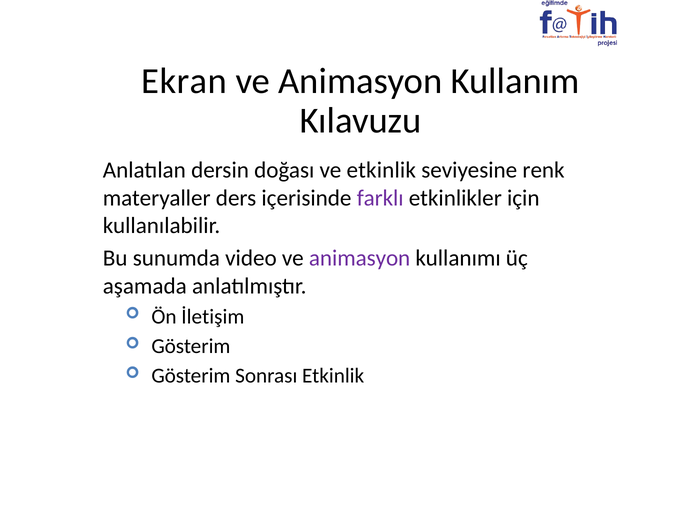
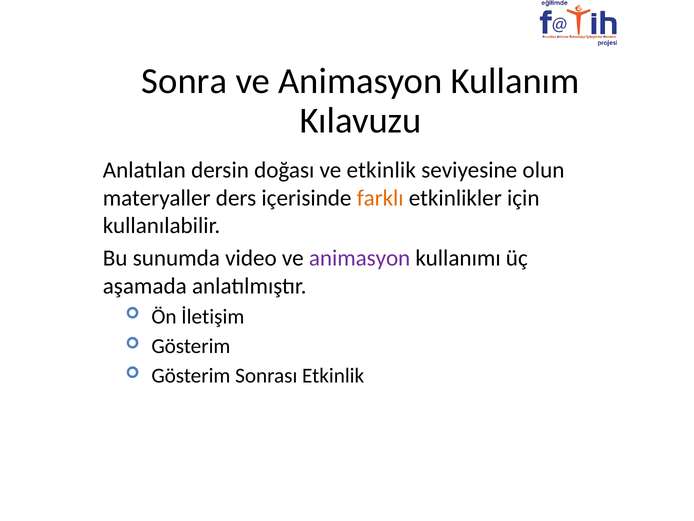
Ekran: Ekran -> Sonra (184, 81)
renk: renk -> olun (543, 170)
farklı colour: purple -> orange (380, 198)
